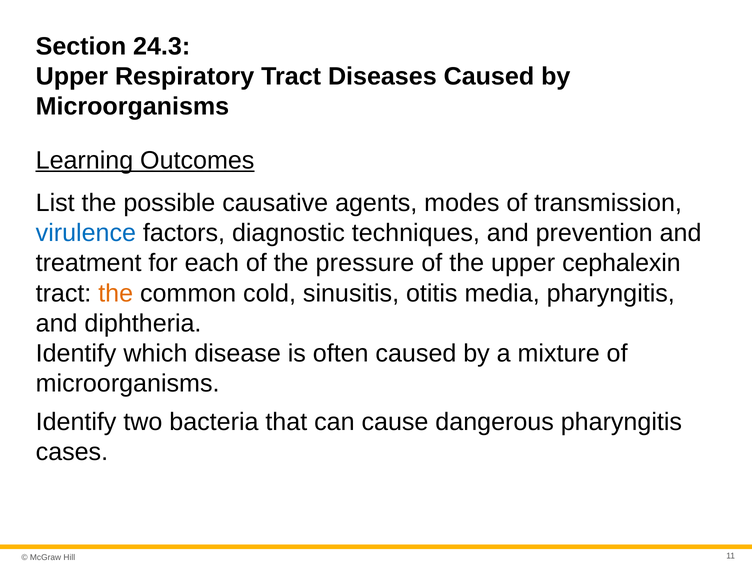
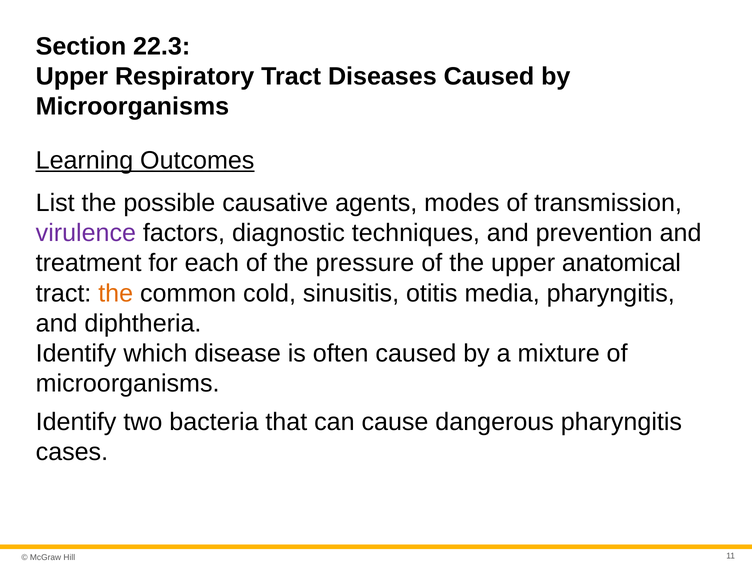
24.3: 24.3 -> 22.3 (162, 46)
virulence colour: blue -> purple (86, 233)
cephalexin: cephalexin -> anatomical (621, 263)
